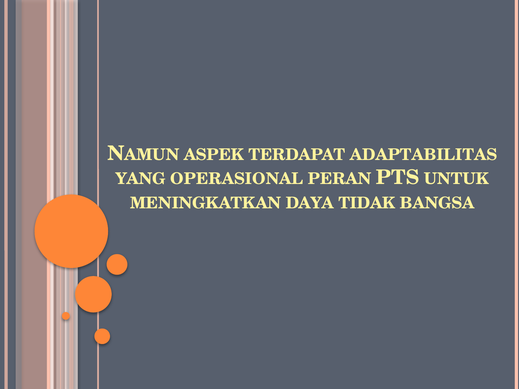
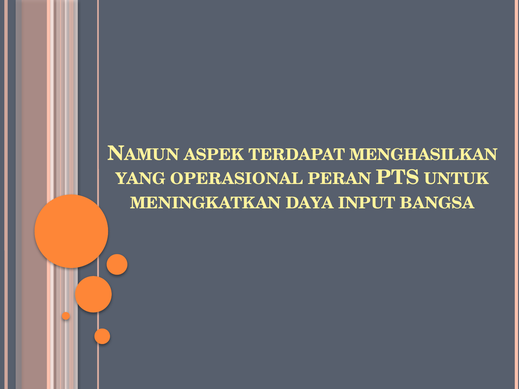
ADAPTABILITAS: ADAPTABILITAS -> MENGHASILKAN (424, 155)
TIDAK: TIDAK -> INPUT (367, 203)
